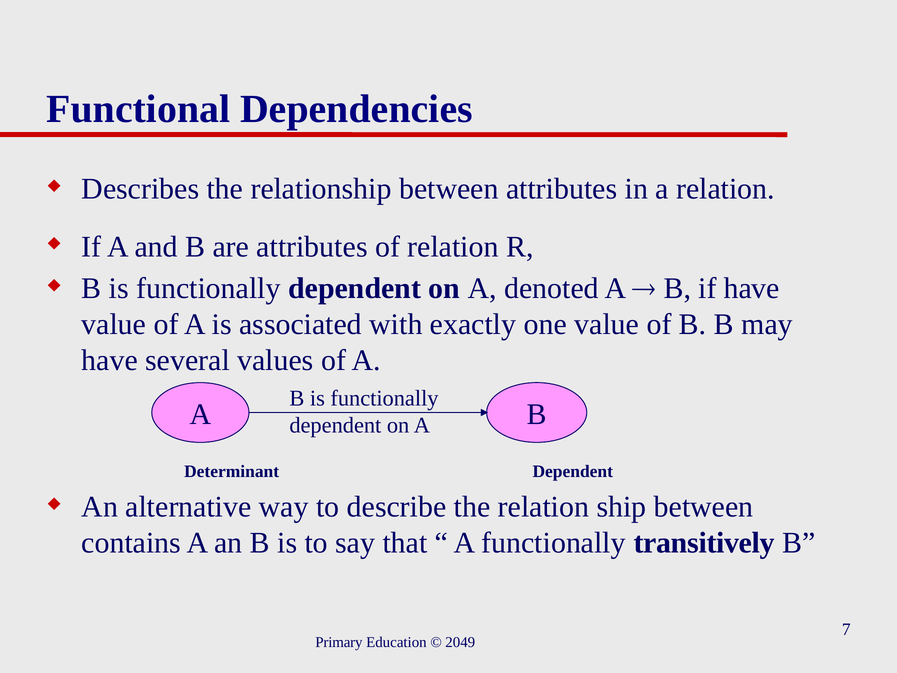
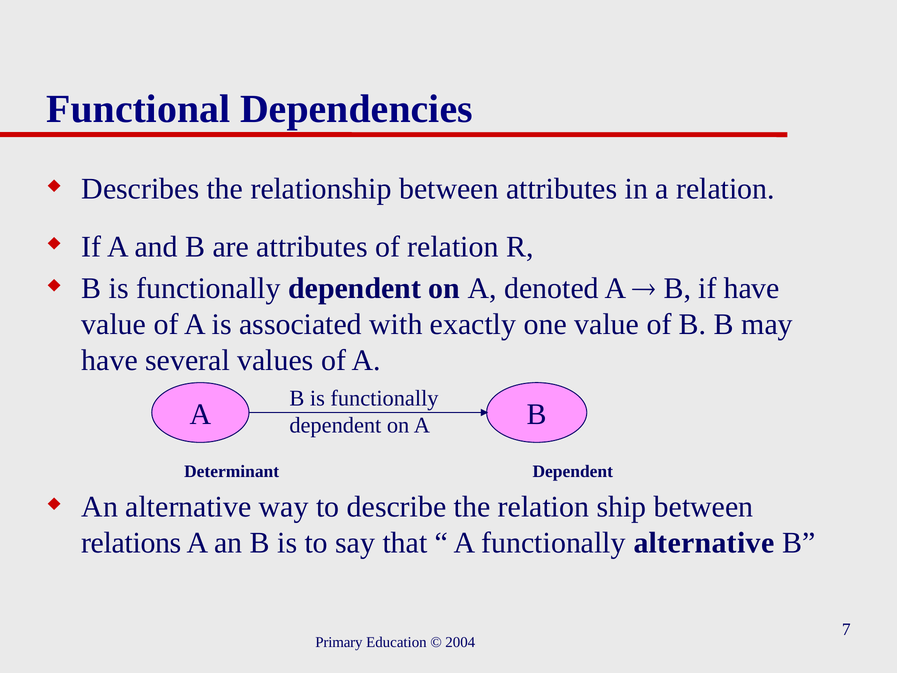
contains: contains -> relations (131, 543)
functionally transitively: transitively -> alternative (704, 543)
2049: 2049 -> 2004 (460, 642)
